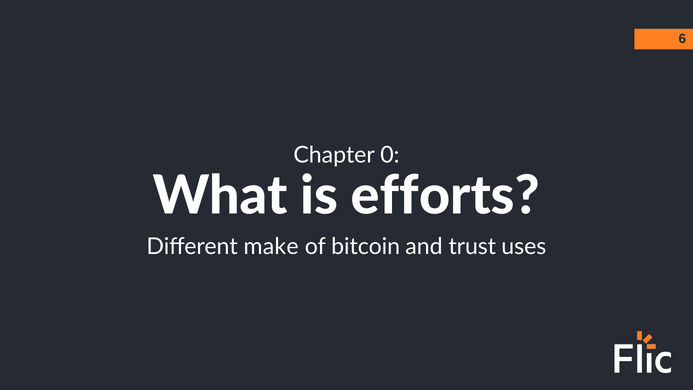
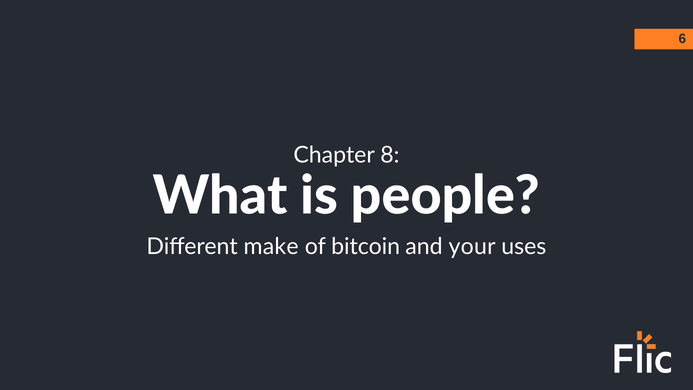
0: 0 -> 8 (390, 155)
efforts: efforts -> people (445, 196)
trust: trust -> your (472, 246)
